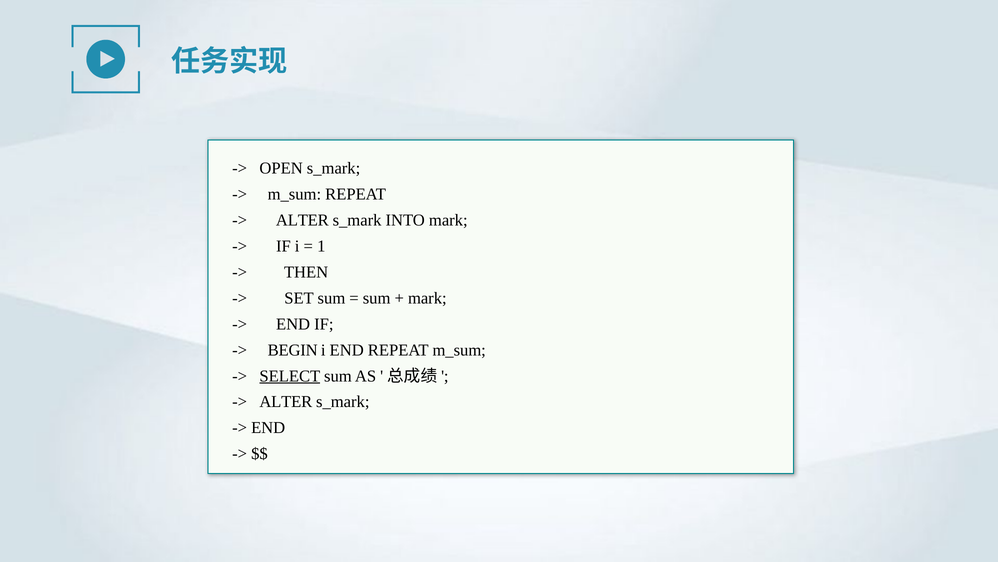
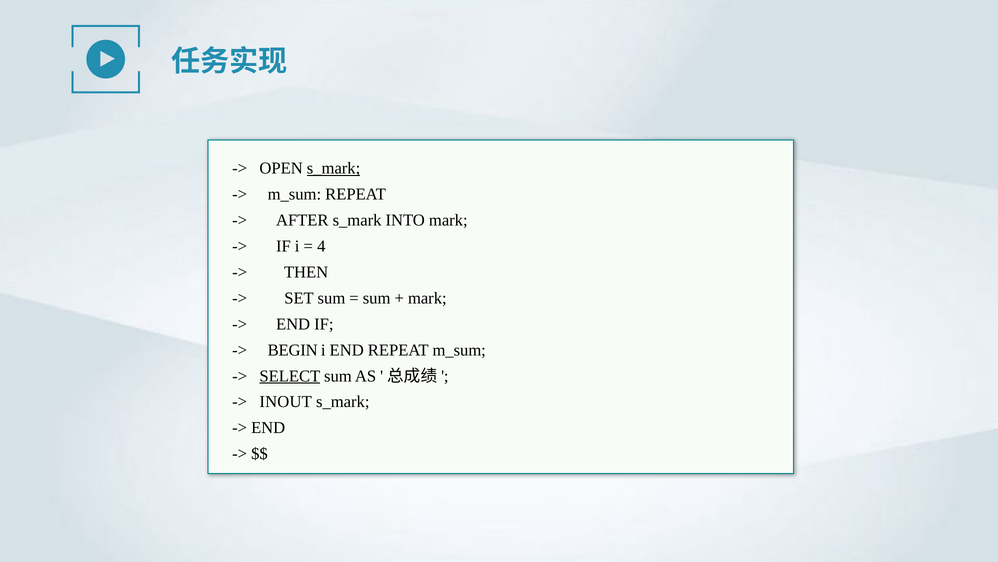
s_mark underline: none -> present (334, 168)
ALTER: ALTER -> AFTER (302, 220)
1: 1 -> 4 (321, 246)
ALTER: ALTER -> INOUT (286, 402)
